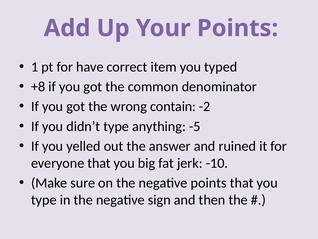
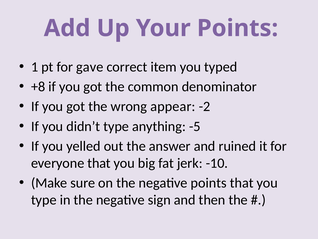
have: have -> gave (90, 67)
contain: contain -> appear (173, 106)
